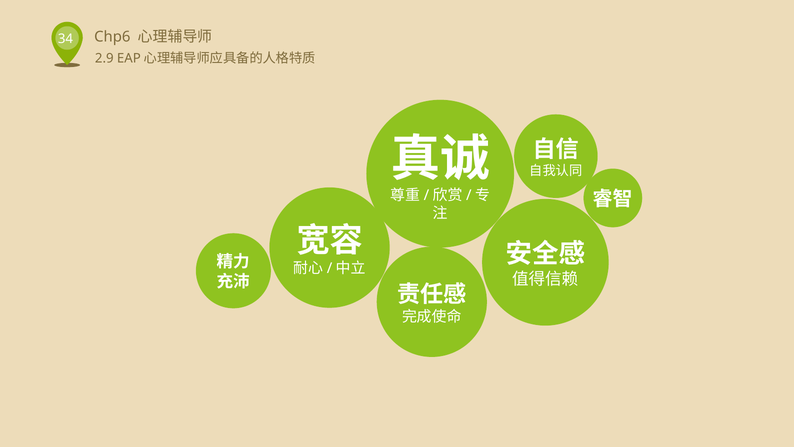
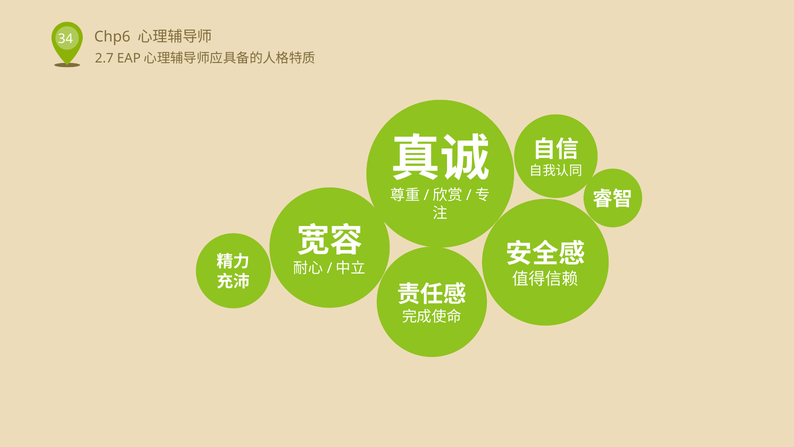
2.9: 2.9 -> 2.7 (104, 58)
